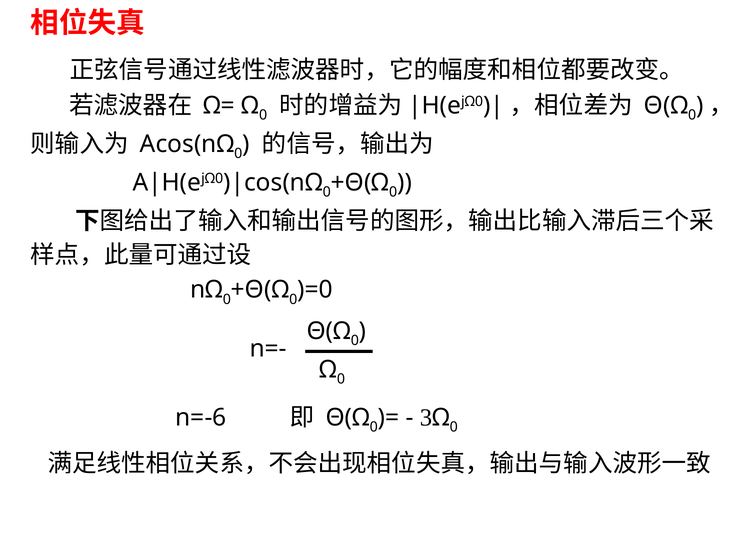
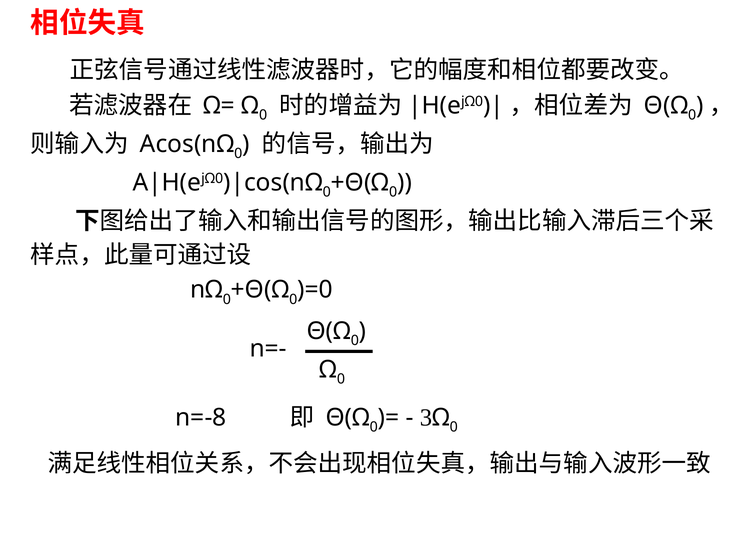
n=-6: n=-6 -> n=-8 (201, 417)
